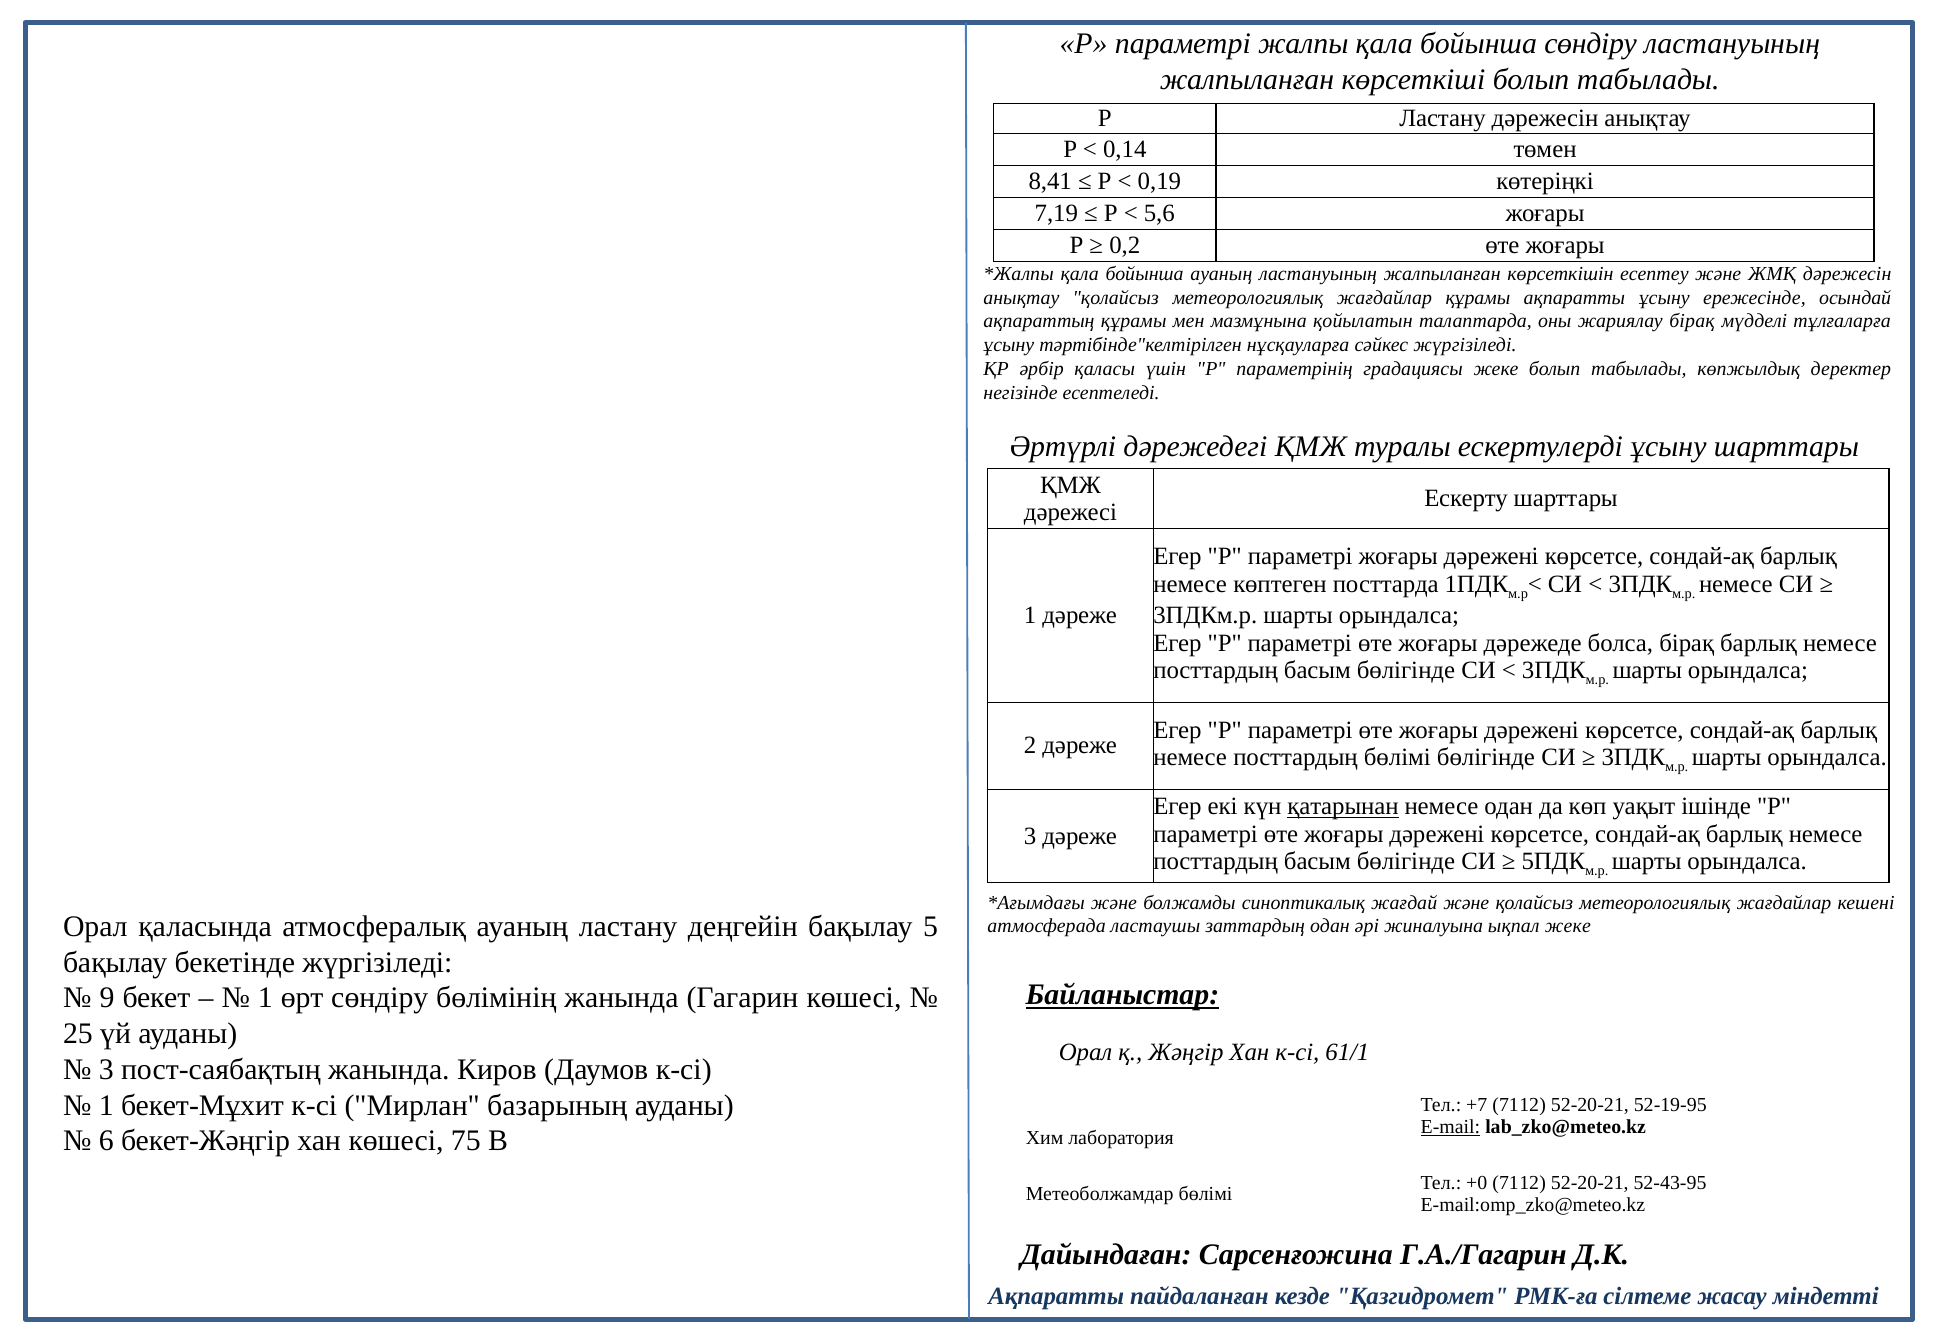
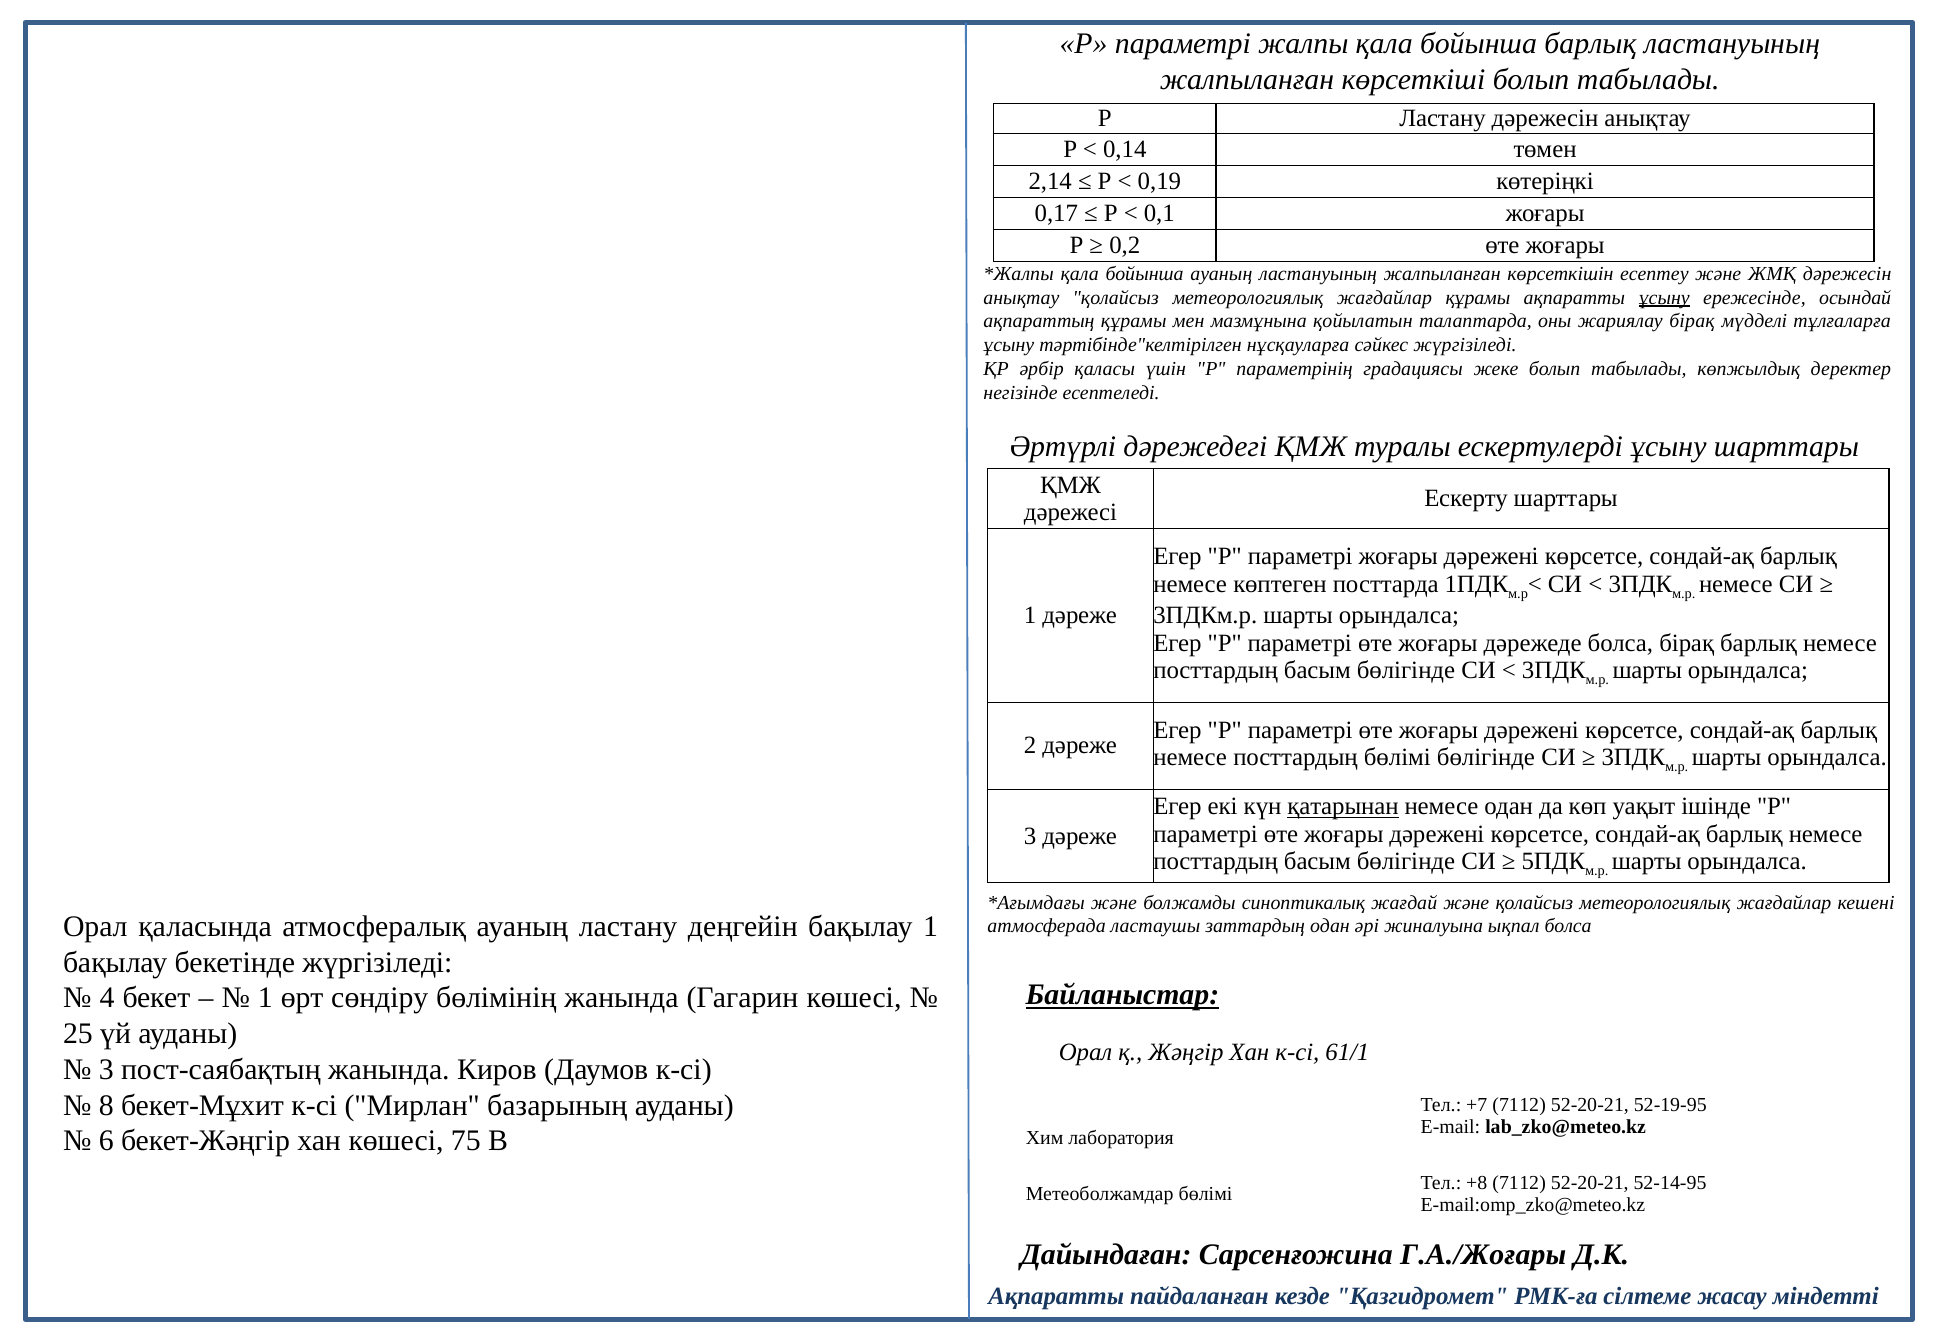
бойынша сөндіру: сөндіру -> барлық (1590, 44)
8,41: 8,41 -> 2,14 (1050, 181)
7,19: 7,19 -> 0,17 (1056, 213)
5,6: 5,6 -> 0,1 (1159, 213)
ұсыну underline: none -> present (1664, 297)
бақылау 5: 5 -> 1 (930, 926)
ықпал жеке: жеке -> болса (1568, 926)
9: 9 -> 4 (107, 998)
1: 1 -> 8 (106, 1105)
E-mail underline: present -> none (1450, 1127)
+0: +0 -> +8 (1477, 1183)
52-43-95: 52-43-95 -> 52-14-95 (1670, 1183)
Г.А./Гагарин: Г.А./Гагарин -> Г.А./Жоғары (1483, 1255)
